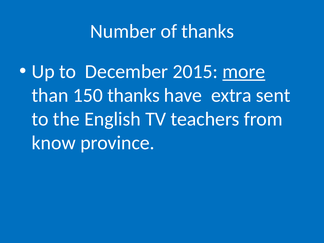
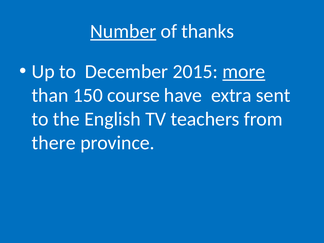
Number underline: none -> present (123, 31)
150 thanks: thanks -> course (134, 95)
know: know -> there (54, 143)
